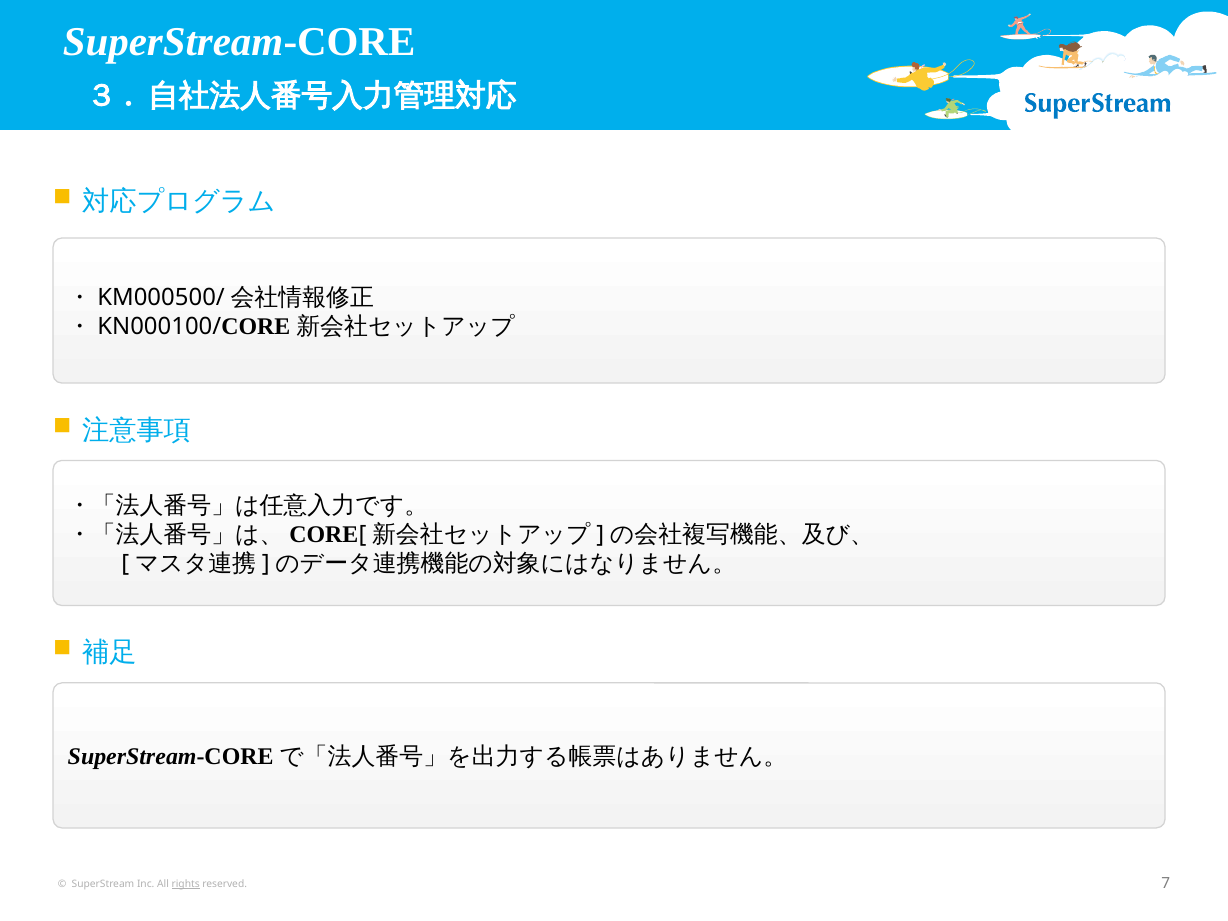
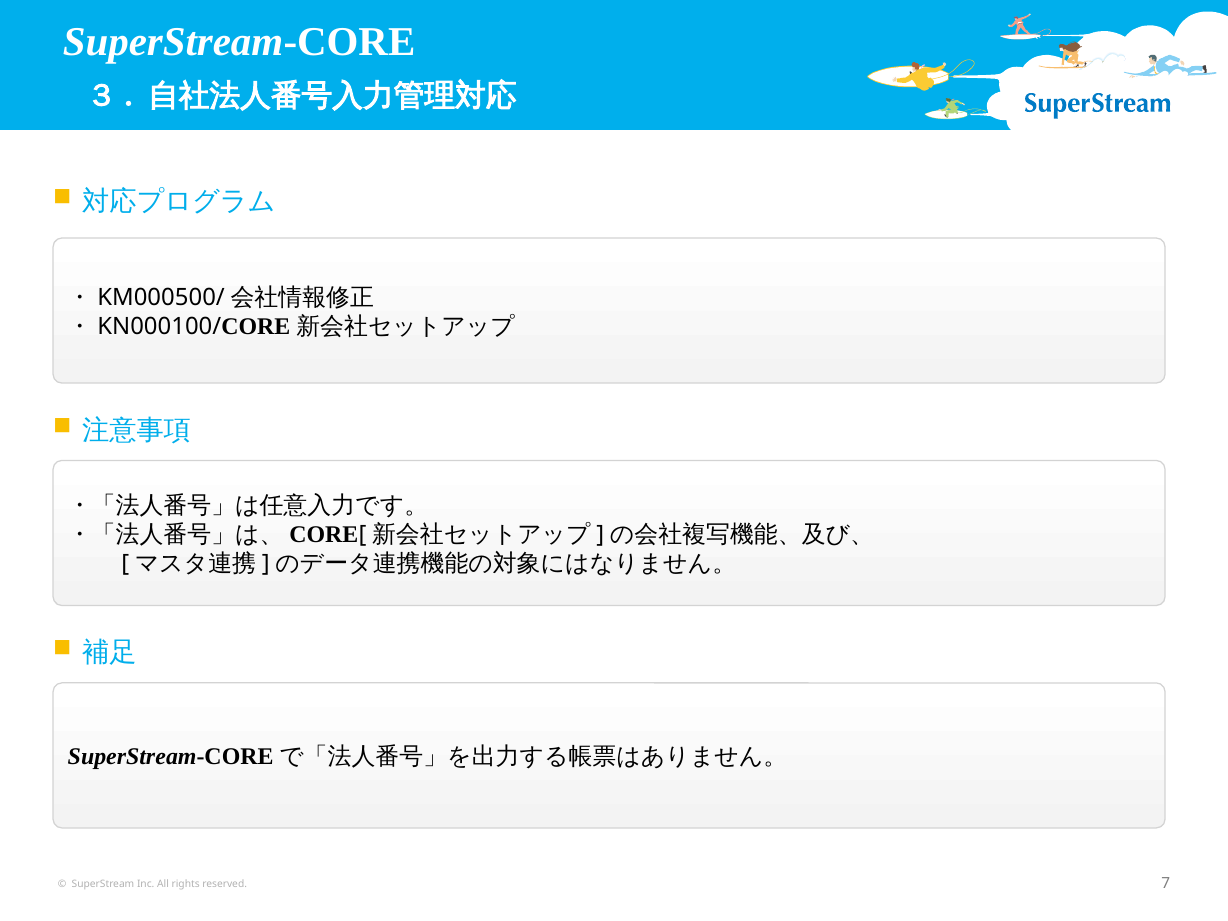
rights underline: present -> none (186, 884)
